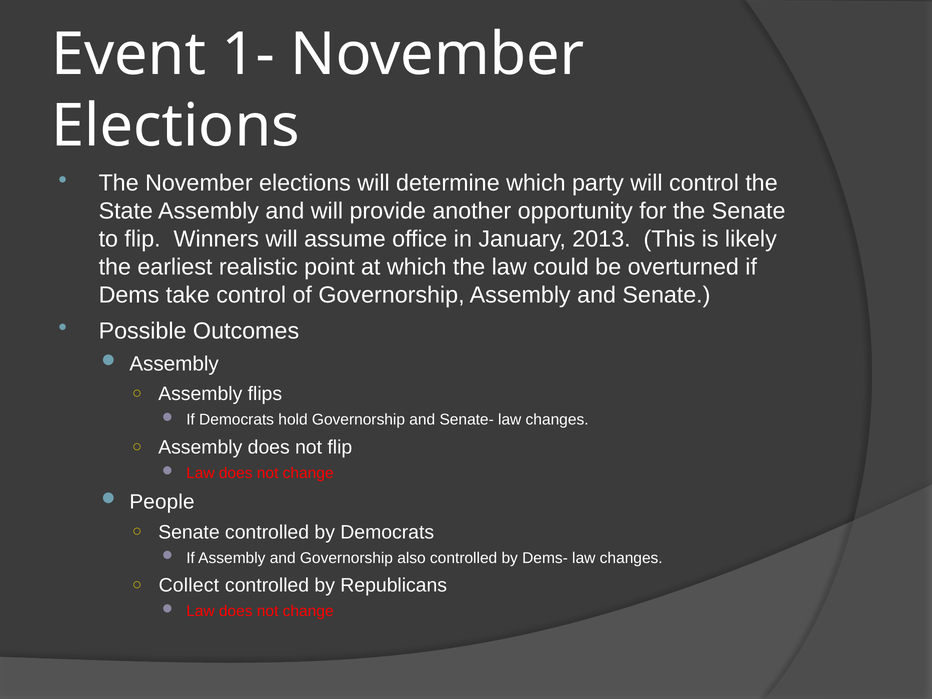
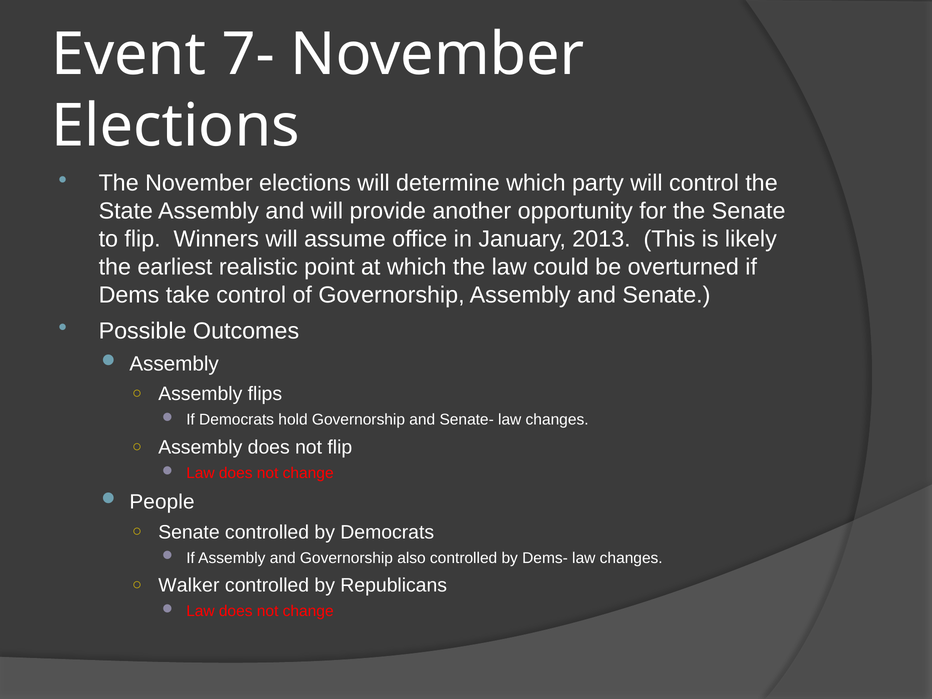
1-: 1- -> 7- (248, 55)
Collect: Collect -> Walker (189, 585)
